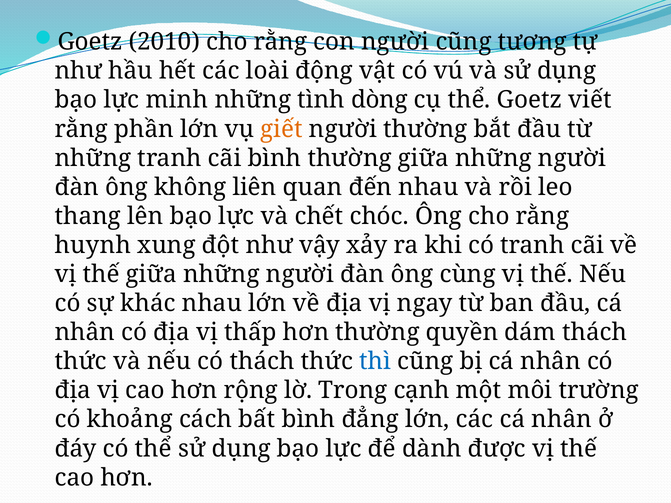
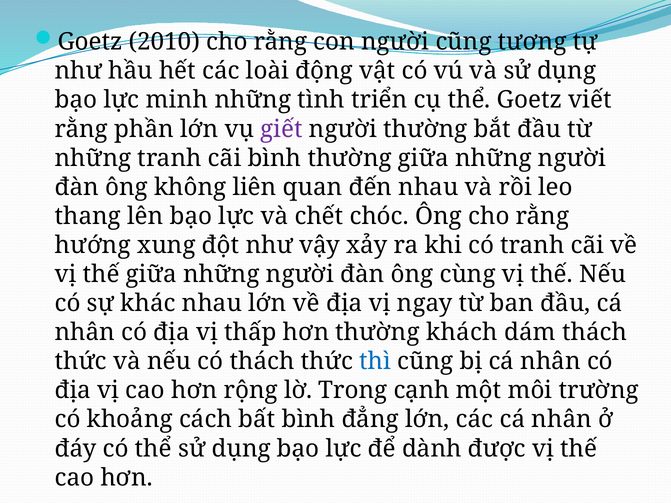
dòng: dòng -> triển (379, 100)
giết colour: orange -> purple (282, 129)
huynh: huynh -> hướng (93, 245)
quyền: quyền -> khách (462, 332)
